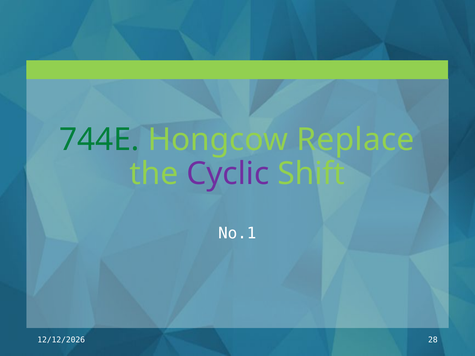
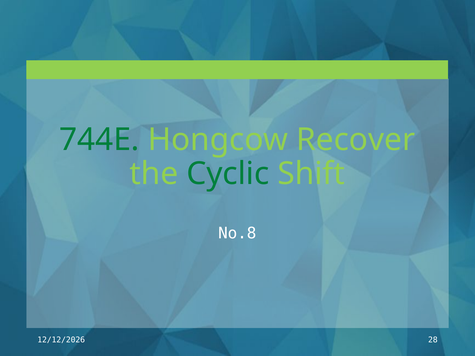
Replace: Replace -> Recover (356, 140)
Cyclic colour: purple -> green (228, 174)
No.1: No.1 -> No.8 (237, 233)
